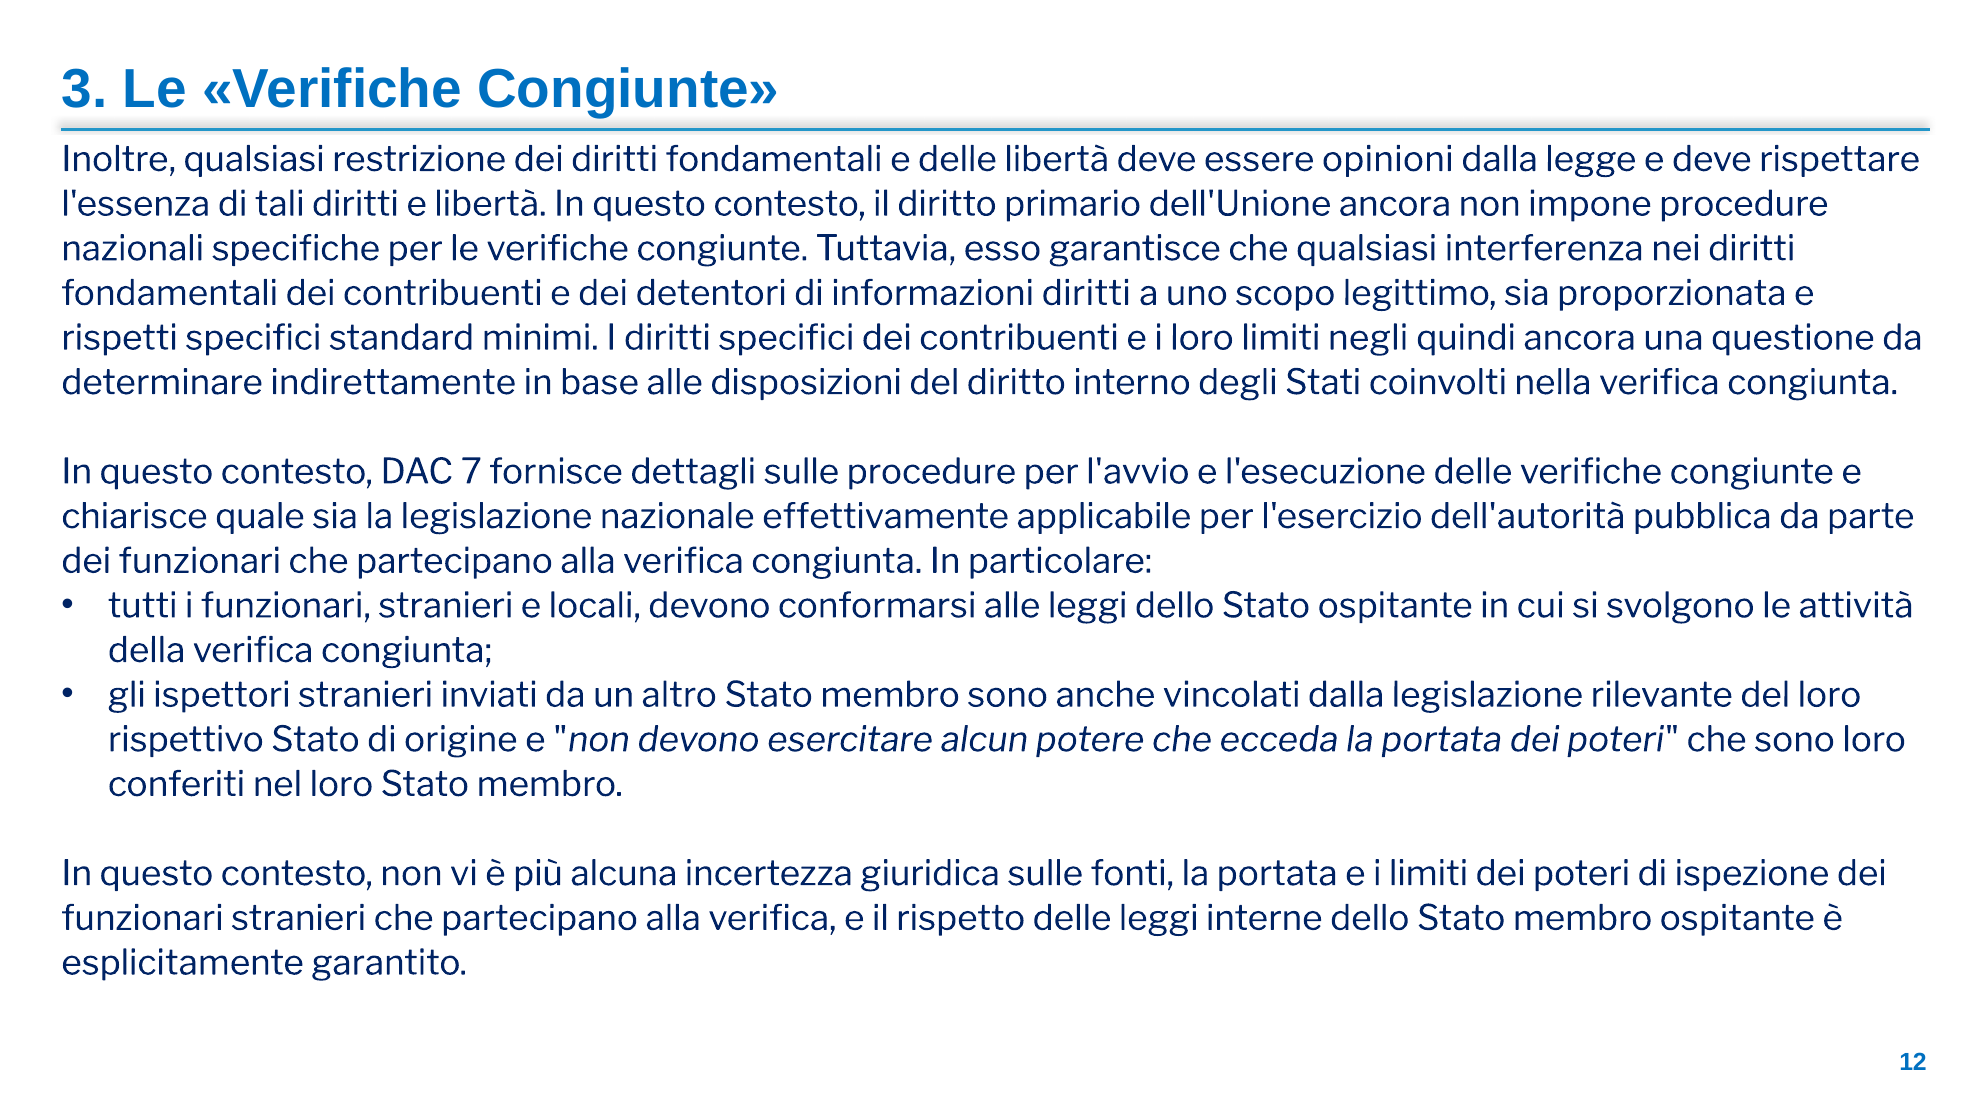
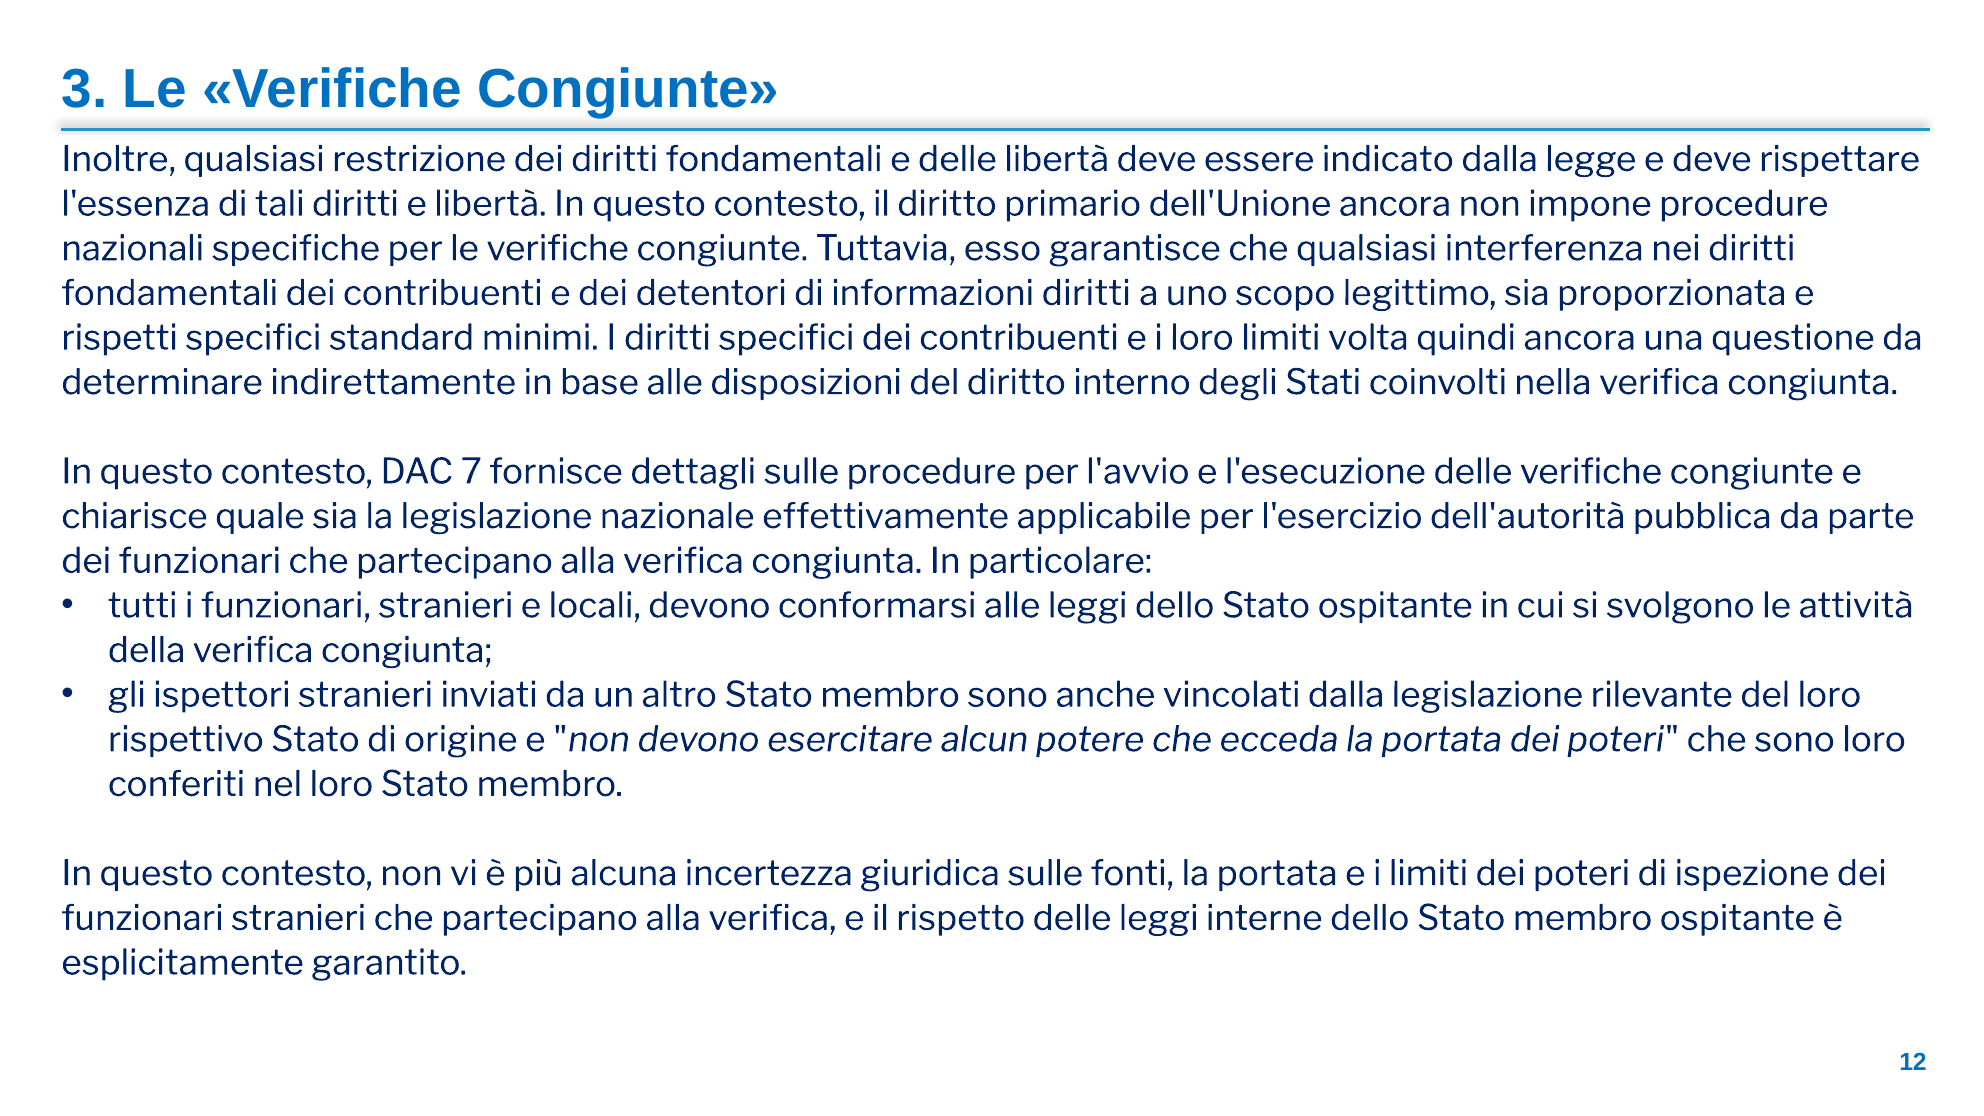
opinioni: opinioni -> indicato (1388, 159)
negli: negli -> volta (1368, 338)
